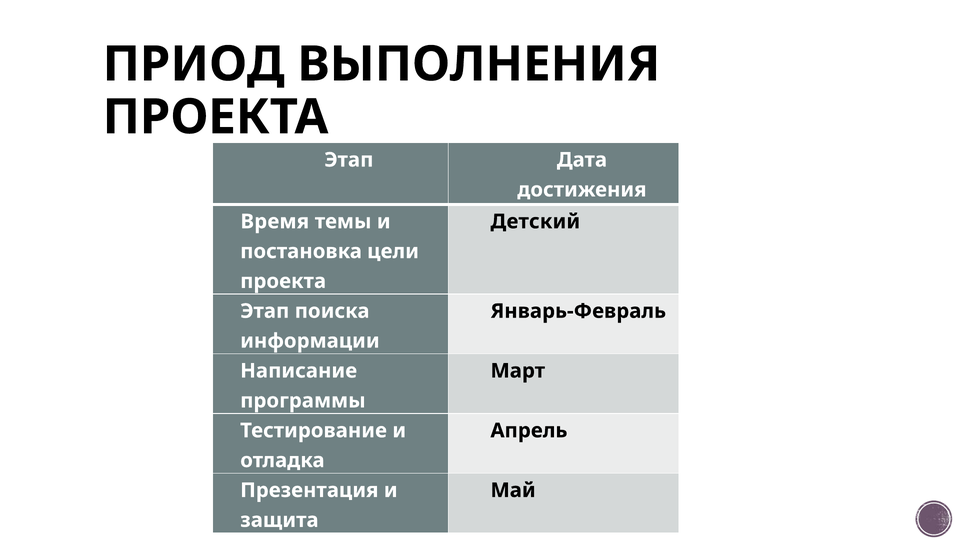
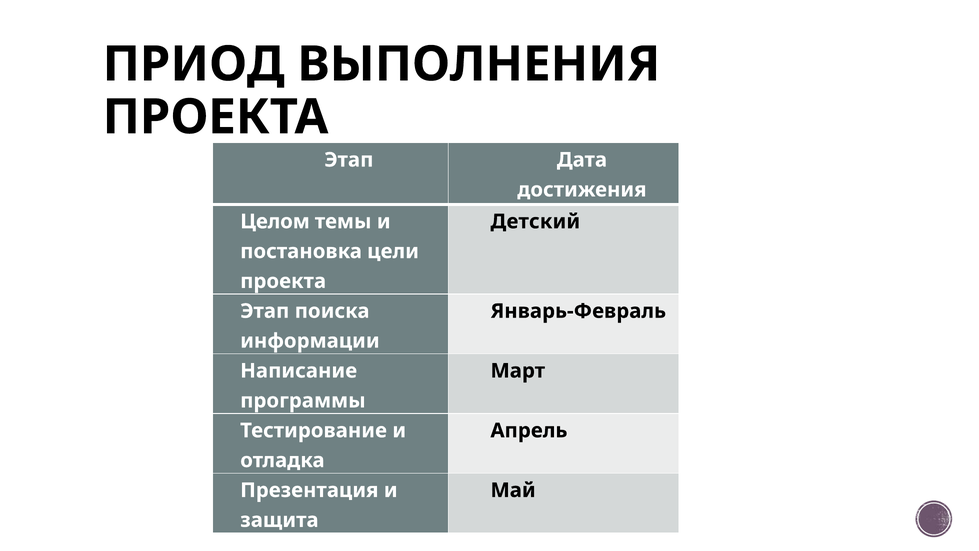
Время: Время -> Целом (275, 221)
